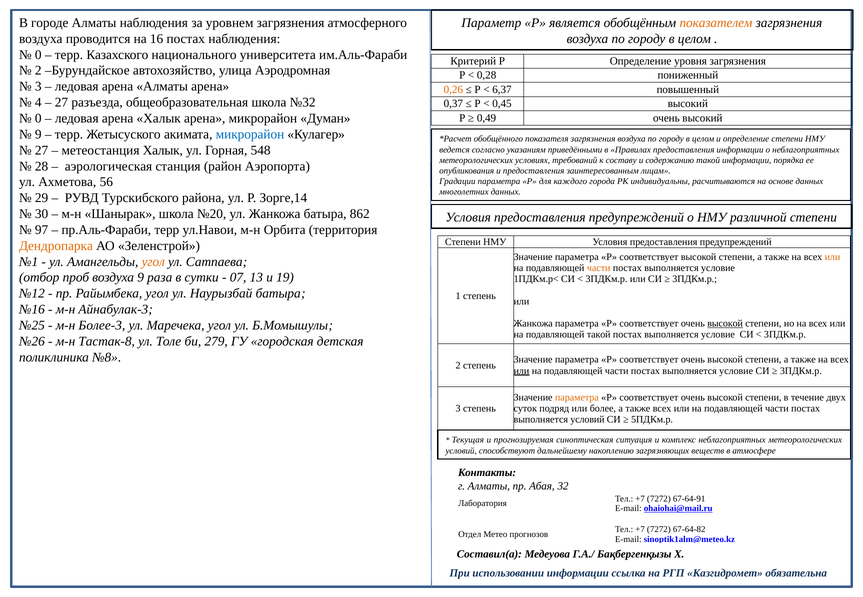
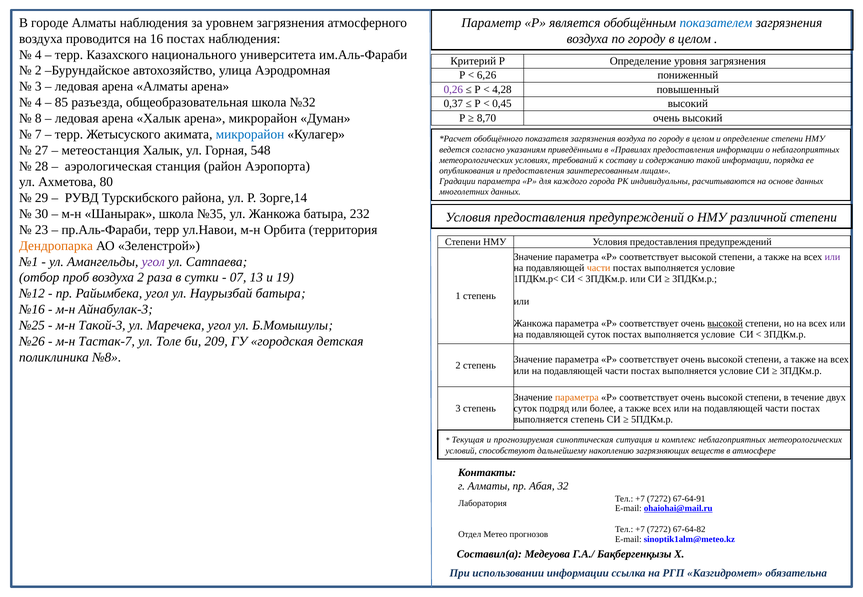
показателем colour: orange -> blue (716, 23)
0: 0 -> 4 (38, 55)
0,28: 0,28 -> 6,26 (487, 75)
0,26 colour: orange -> purple (453, 90)
6,37: 6,37 -> 4,28 (502, 90)
27: 27 -> 85 (61, 103)
0: 0 -> 8 (38, 118)
0,49: 0,49 -> 8,70 (487, 118)
9: 9 -> 7 (38, 134)
56: 56 -> 80 (106, 182)
№20: №20 -> №35 (212, 214)
862: 862 -> 232 (360, 214)
97: 97 -> 23 (42, 230)
или colour: orange -> purple (832, 257)
угол colour: orange -> purple (153, 262)
воздуха 9: 9 -> 2 (141, 278)
Более-3: Более-3 -> Такой-3 (102, 326)
подавляющей такой: такой -> суток (599, 335)
Тастак-8: Тастак-8 -> Тастак-7 (107, 342)
279: 279 -> 209 (216, 342)
или underline: present -> none (521, 371)
выполняется условий: условий -> степень (587, 420)
